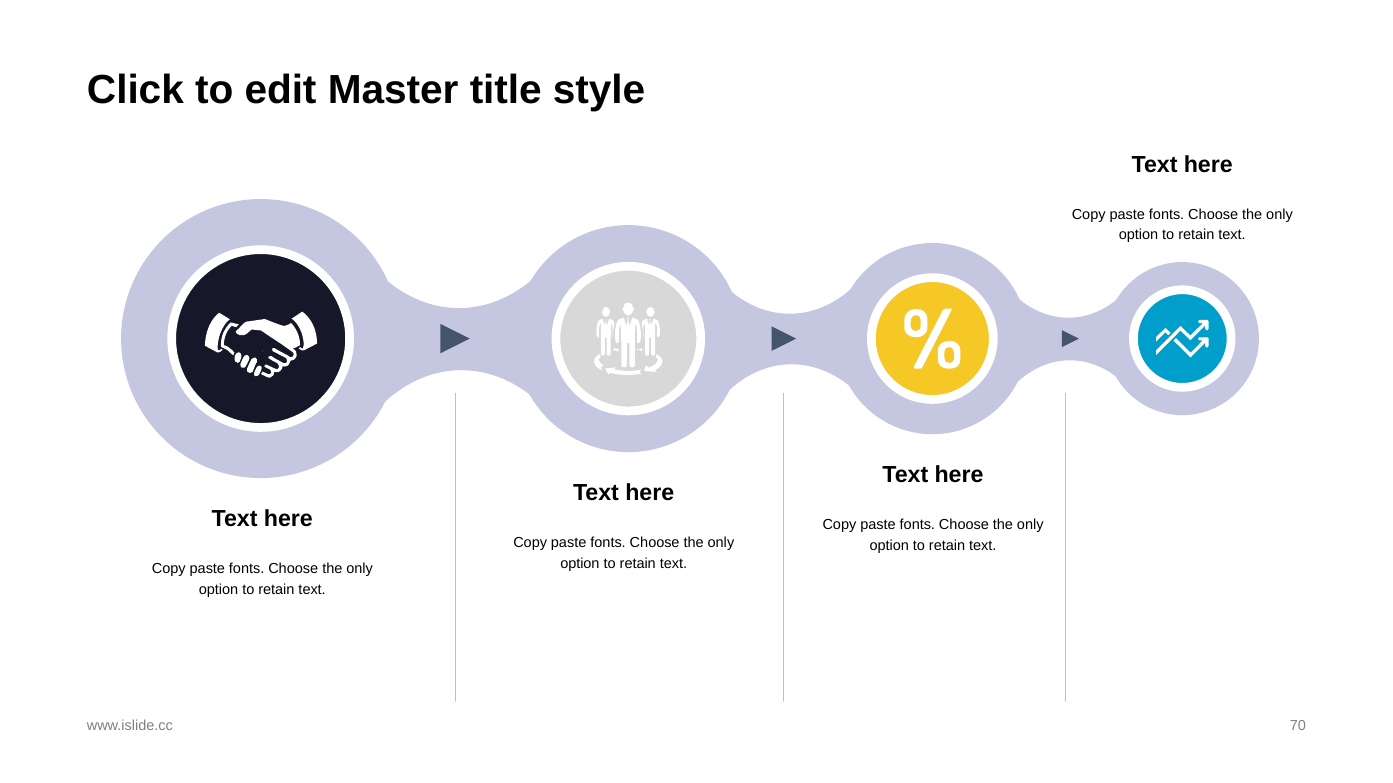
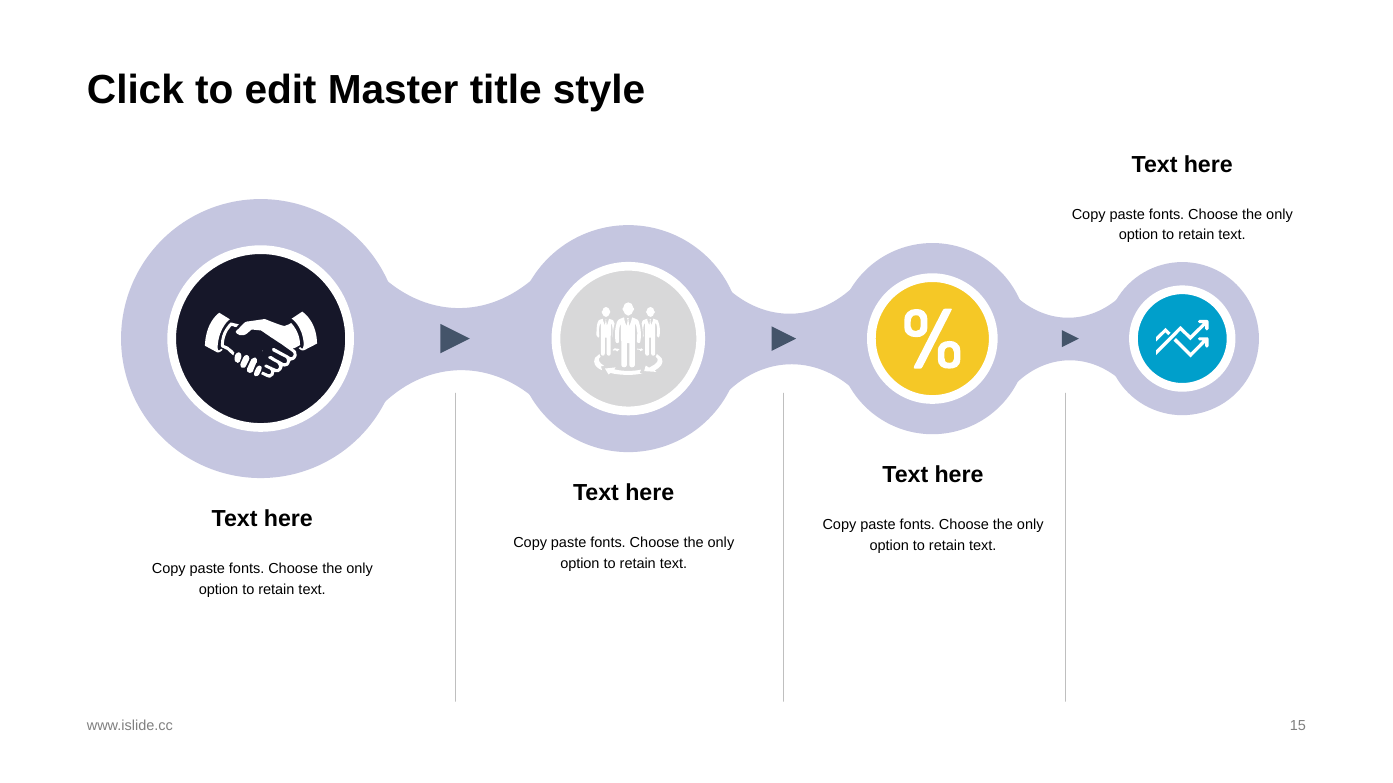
70: 70 -> 15 (1298, 726)
